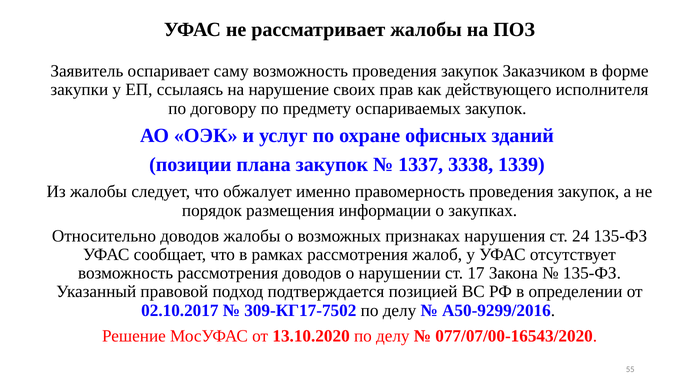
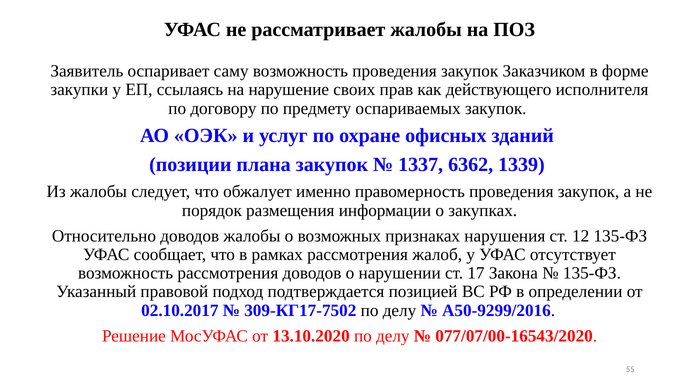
3338: 3338 -> 6362 (471, 164)
24: 24 -> 12 (581, 236)
